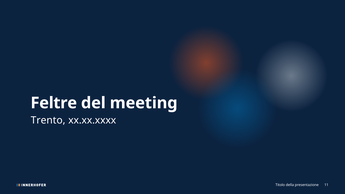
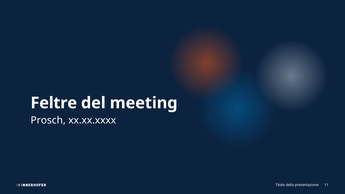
Trento: Trento -> Prosch (48, 120)
